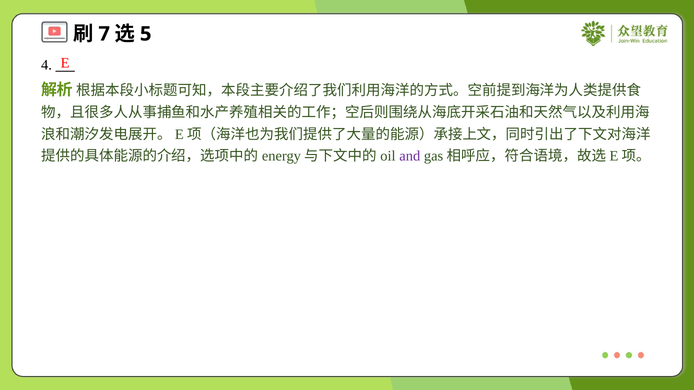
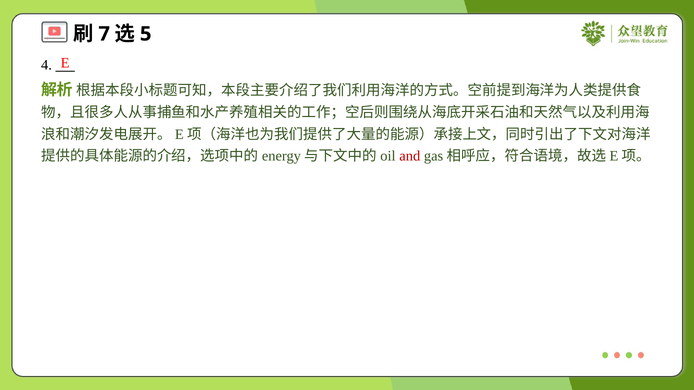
and colour: purple -> red (410, 156)
